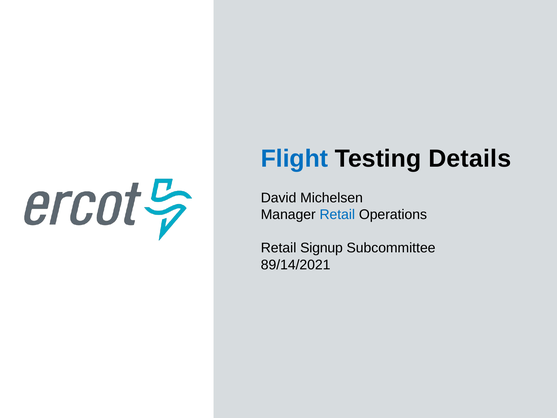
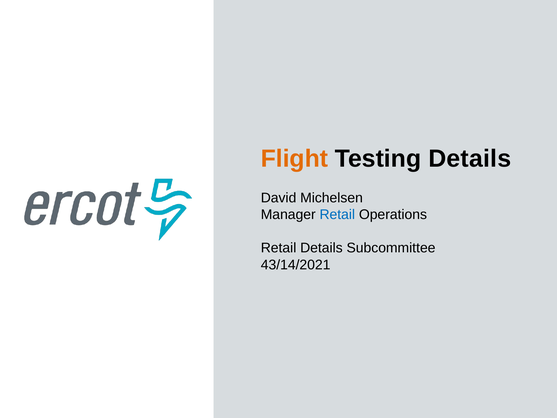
Flight colour: blue -> orange (294, 159)
Retail Signup: Signup -> Details (321, 248)
89/14/2021: 89/14/2021 -> 43/14/2021 (296, 265)
